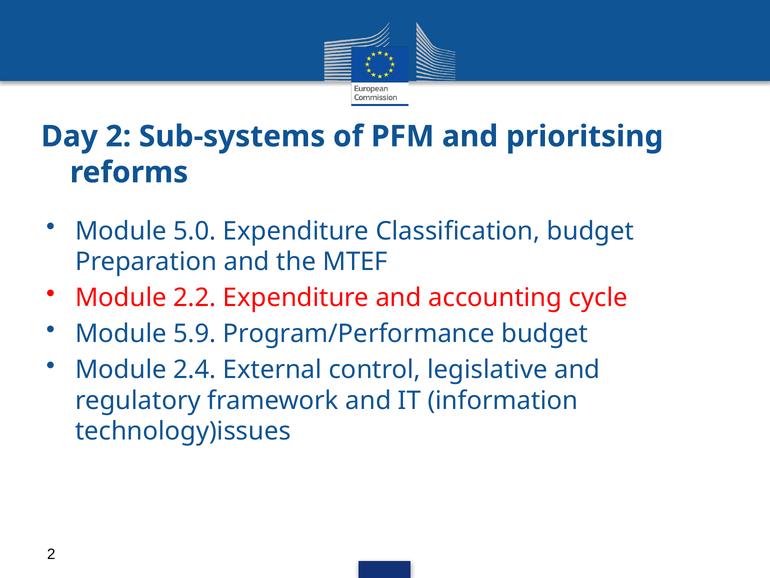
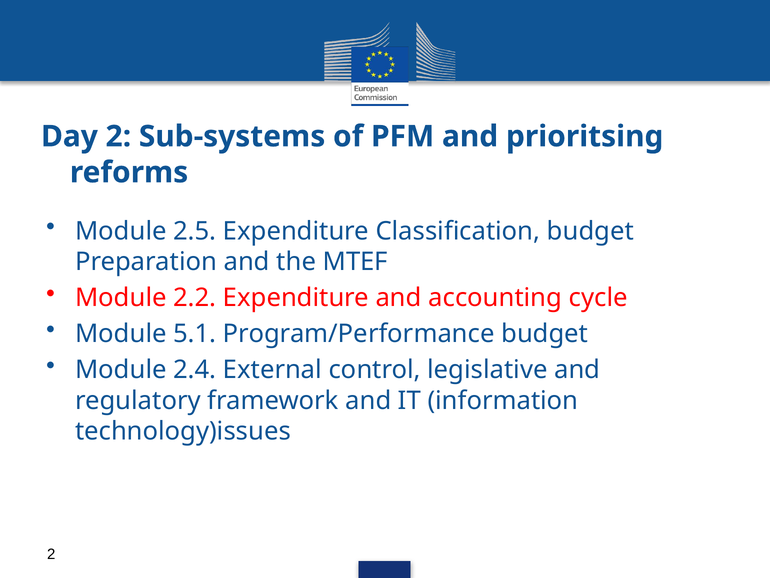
5.0: 5.0 -> 2.5 (195, 231)
5.9: 5.9 -> 5.1 (195, 334)
